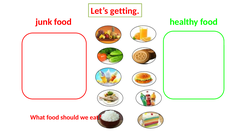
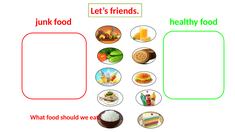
getting: getting -> friends (125, 11)
